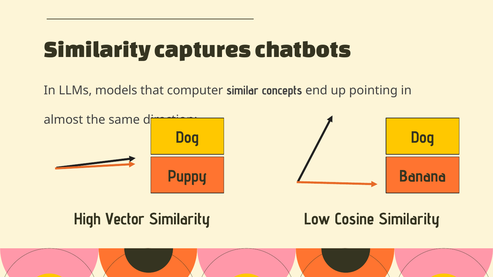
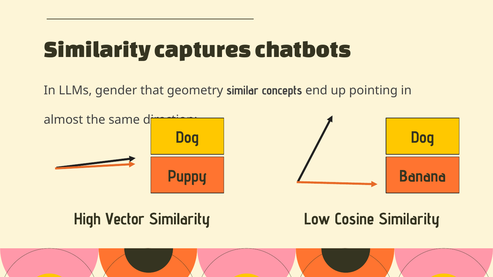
models: models -> gender (116, 90)
computer: computer -> geometry (195, 90)
